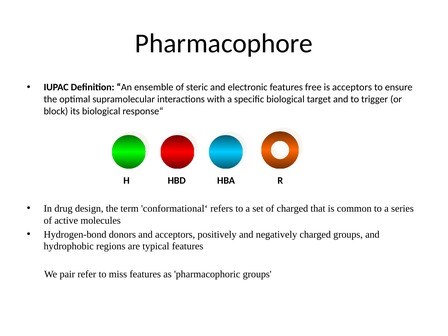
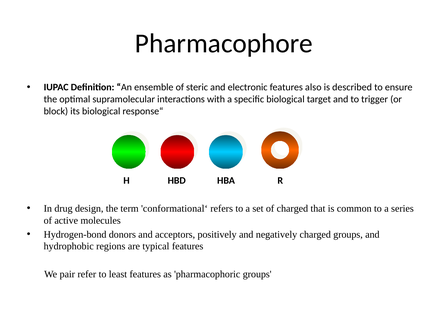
free: free -> also (313, 87)
is acceptors: acceptors -> described (352, 87)
miss: miss -> least (118, 274)
